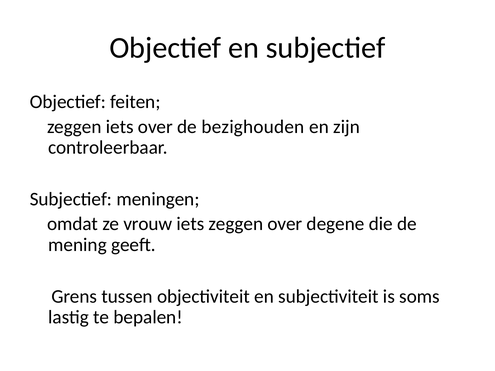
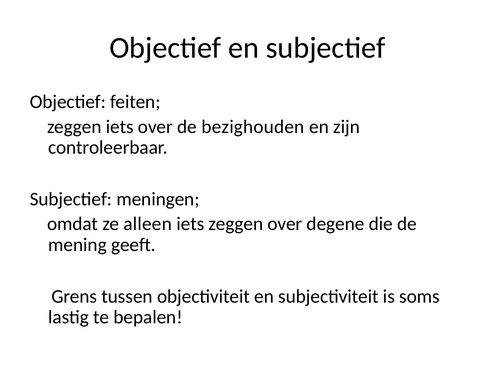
vrouw: vrouw -> alleen (148, 224)
